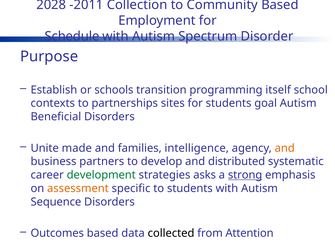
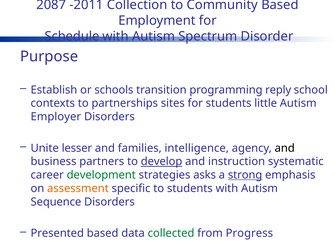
2028: 2028 -> 2087 (51, 5)
itself: itself -> reply (278, 90)
goal: goal -> little (266, 103)
Beneficial: Beneficial -> Employer (56, 116)
made: made -> lesser (77, 148)
and colour: orange -> black (285, 148)
develop underline: none -> present (162, 161)
distributed: distributed -> instruction (237, 161)
Outcomes: Outcomes -> Presented (57, 232)
collected colour: black -> green (171, 232)
Attention: Attention -> Progress (249, 232)
